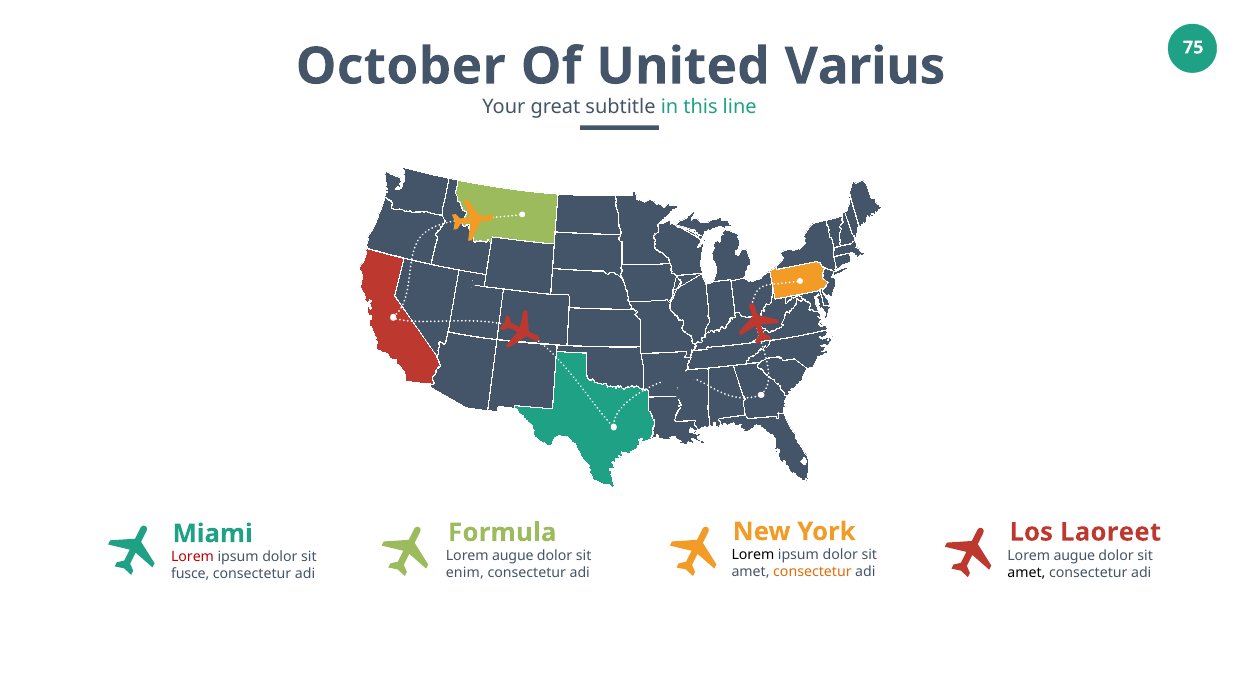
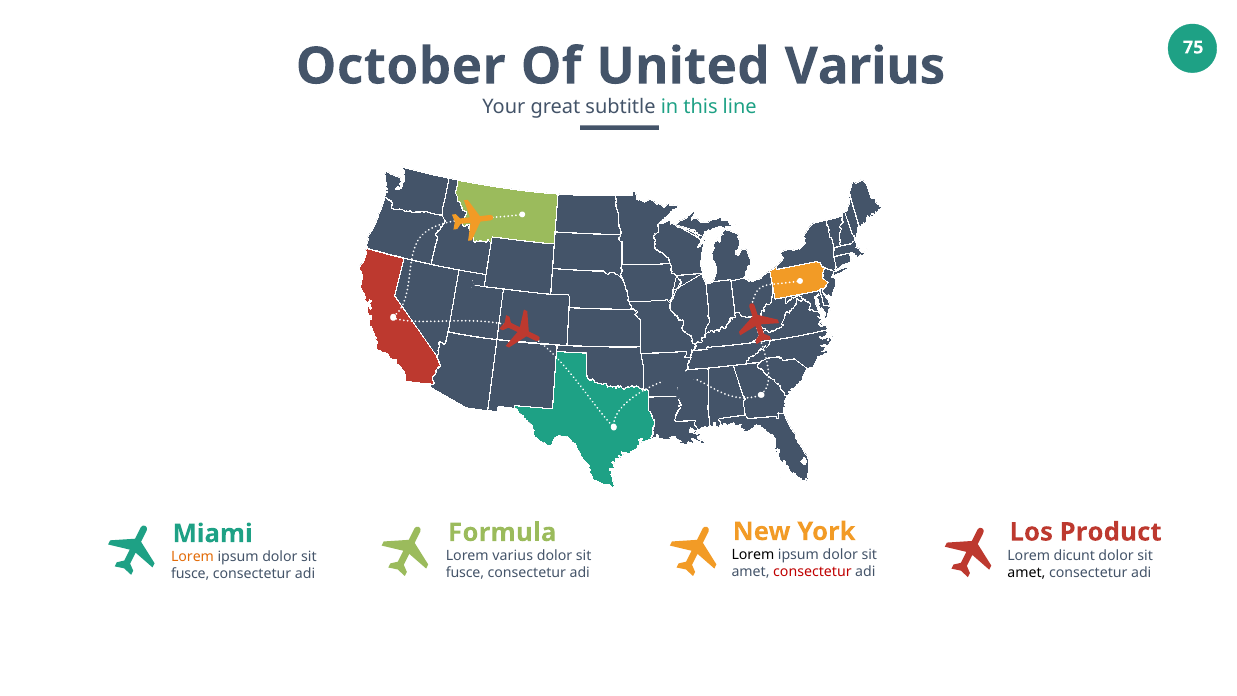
Laoreet: Laoreet -> Product (1111, 532)
augue: augue -> dicunt (1074, 556)
augue: augue -> varius (513, 556)
Lorem colour: red -> orange (193, 557)
consectetur colour: orange -> red (812, 572)
enim: enim -> fusce (465, 573)
